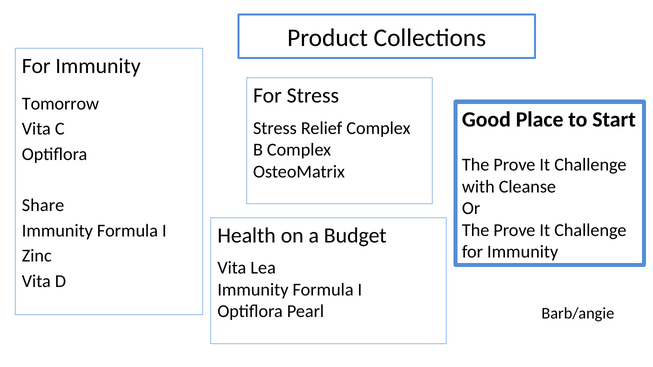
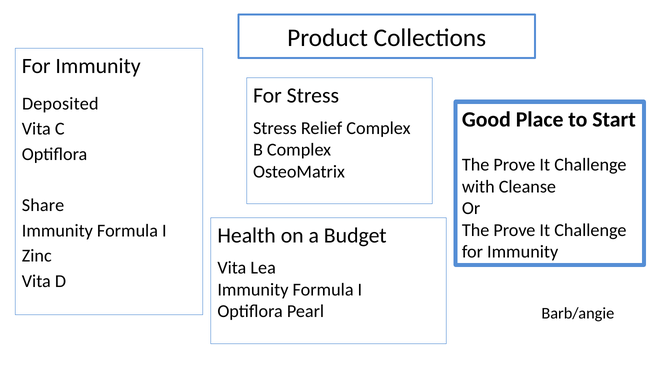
Tomorrow: Tomorrow -> Deposited (60, 104)
